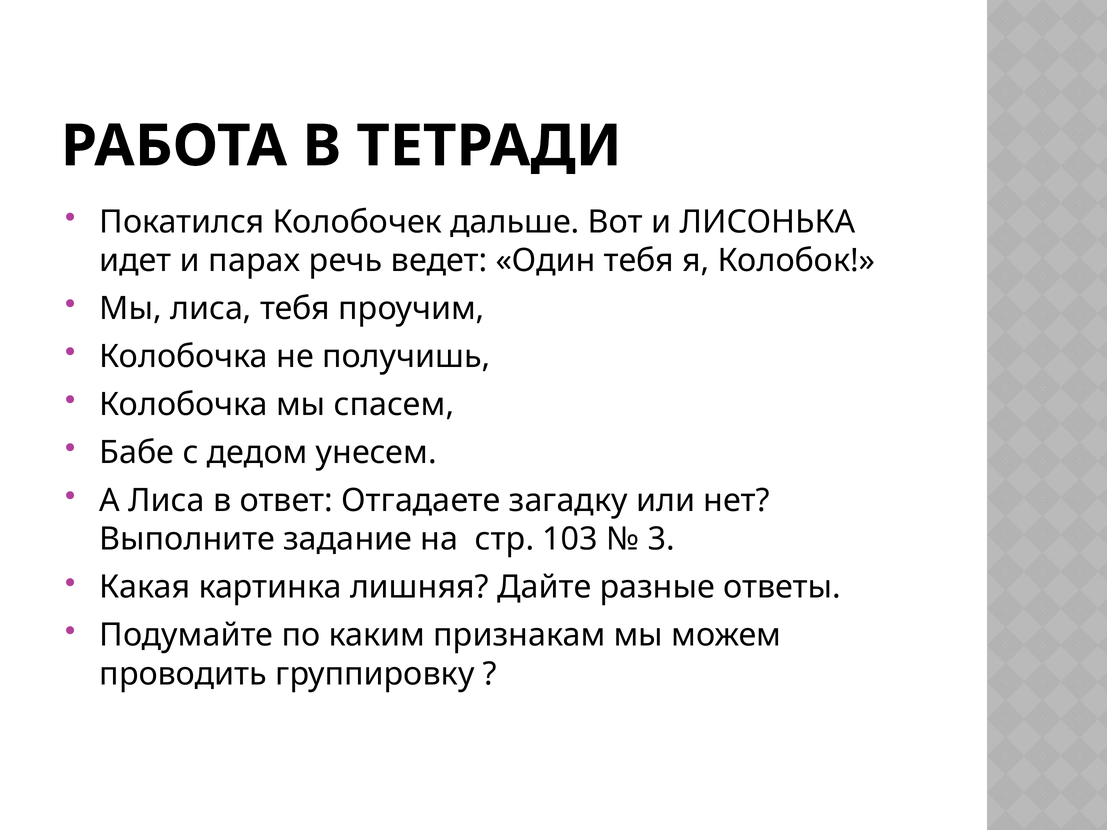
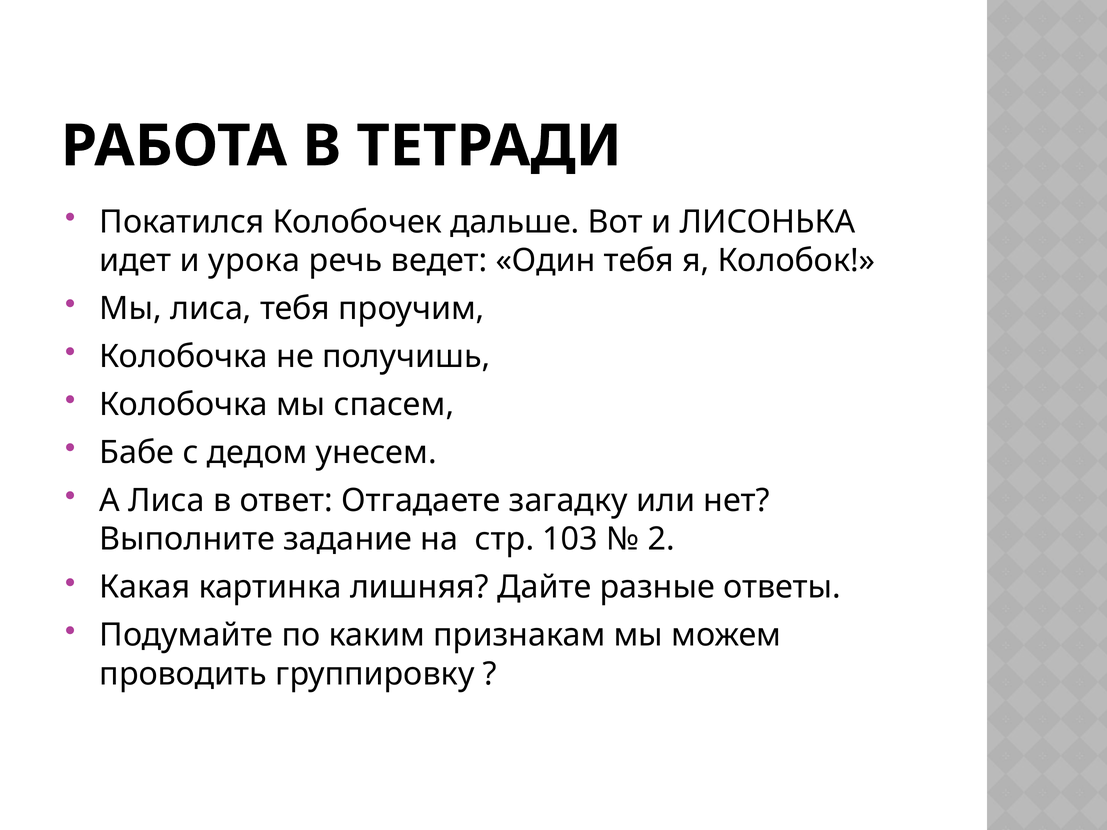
парах: парах -> урока (254, 261)
3: 3 -> 2 (661, 539)
